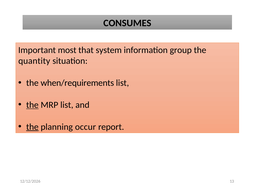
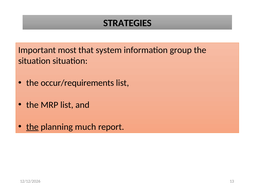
CONSUMES: CONSUMES -> STRATEGIES (127, 23)
quantity: quantity -> situation (34, 61)
when/requirements: when/requirements -> occur/requirements (77, 83)
the underline: present -> none (32, 105)
occur: occur -> much (85, 127)
